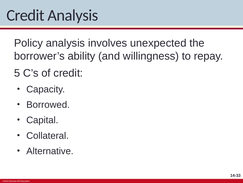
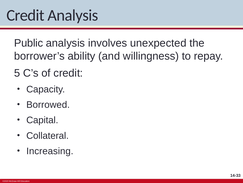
Policy: Policy -> Public (29, 43)
Alternative: Alternative -> Increasing (50, 151)
